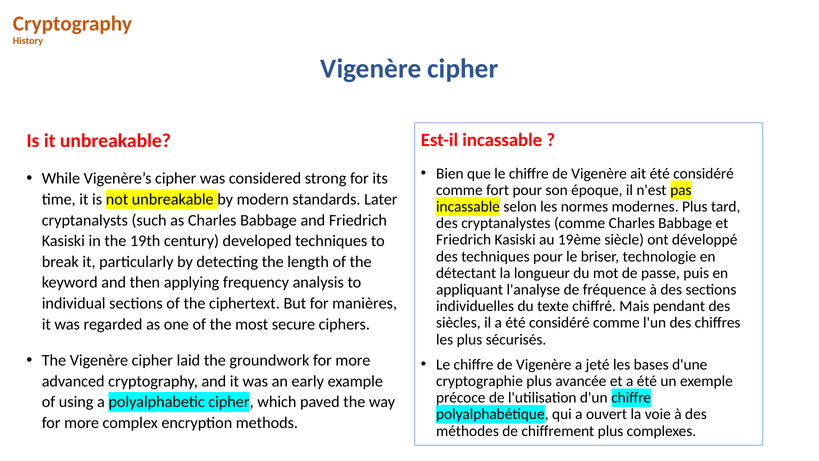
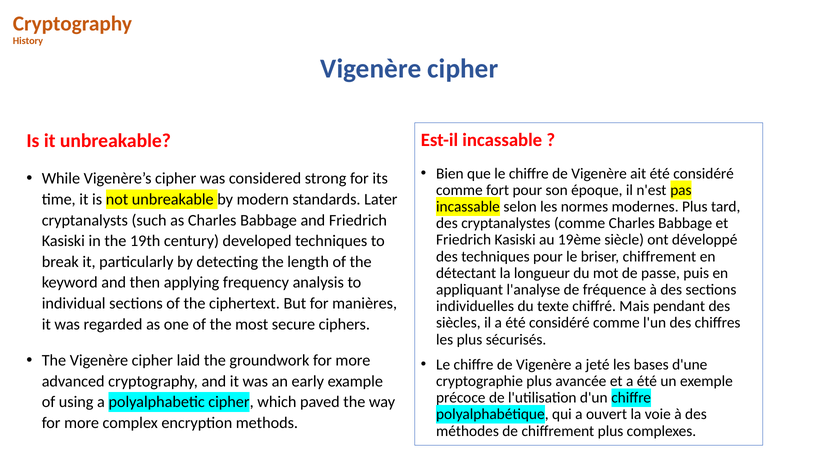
briser technologie: technologie -> chiffrement (659, 256)
